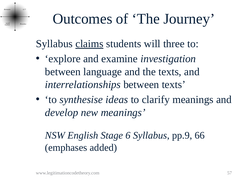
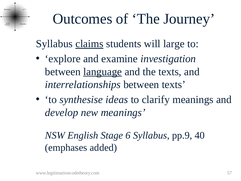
three: three -> large (174, 44)
language underline: none -> present (103, 72)
66: 66 -> 40 (200, 135)
